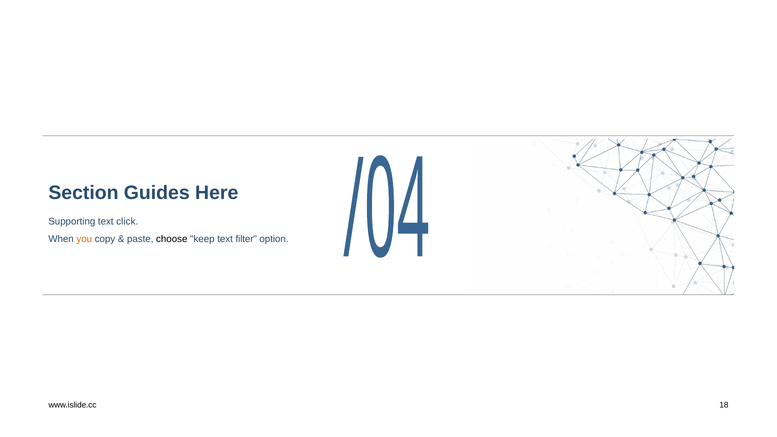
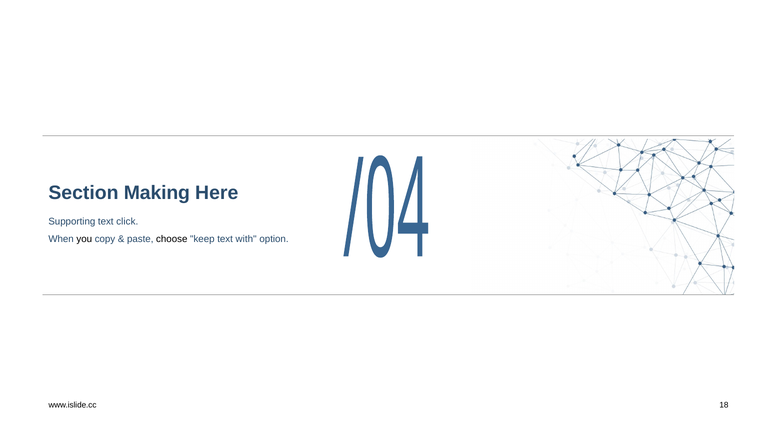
Guides: Guides -> Making (157, 193)
you colour: orange -> black (84, 239)
filter: filter -> with (246, 239)
